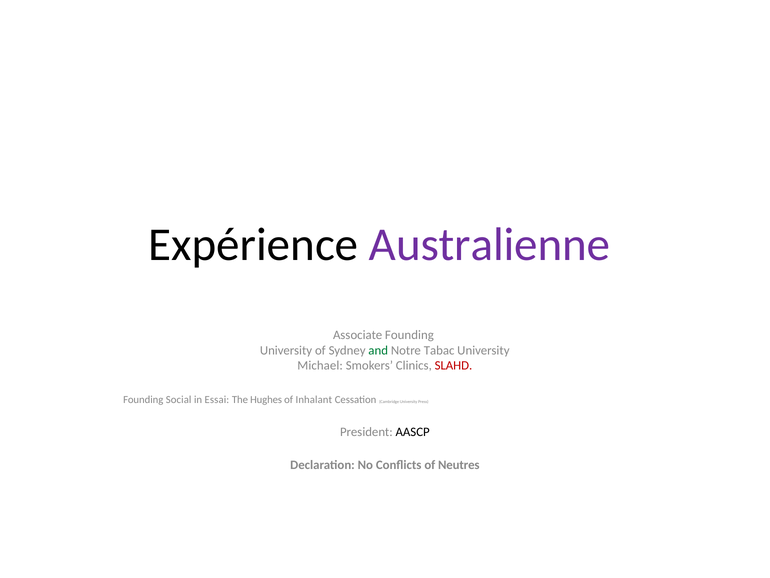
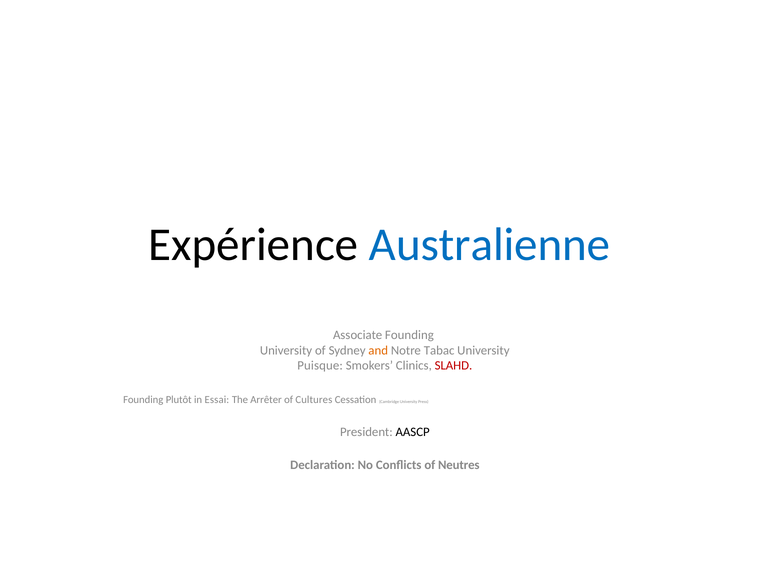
Australienne colour: purple -> blue (490, 245)
and colour: green -> orange (378, 350)
Michael: Michael -> Puisque (320, 365)
Social: Social -> Plutôt (179, 399)
Hughes: Hughes -> Arrêter (266, 399)
Inhalant: Inhalant -> Cultures (314, 399)
